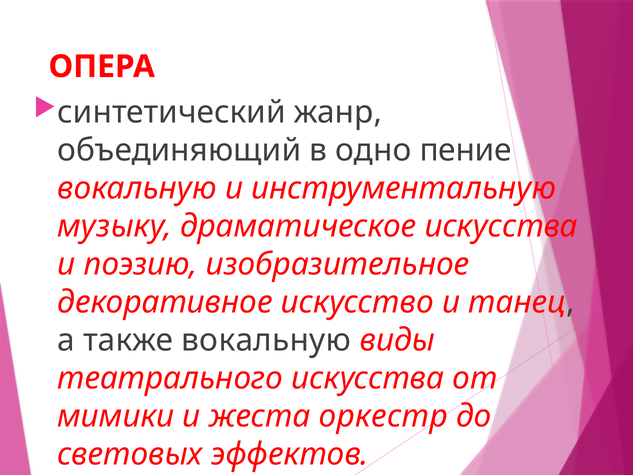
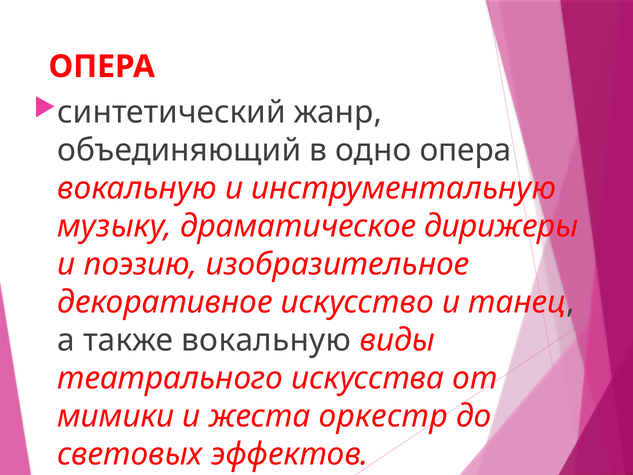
одно пение: пение -> опера (465, 150)
драматическое искусства: искусства -> дирижеры (501, 226)
